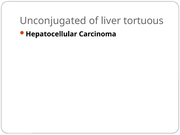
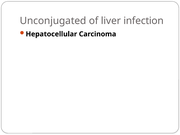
tortuous: tortuous -> infection (144, 21)
